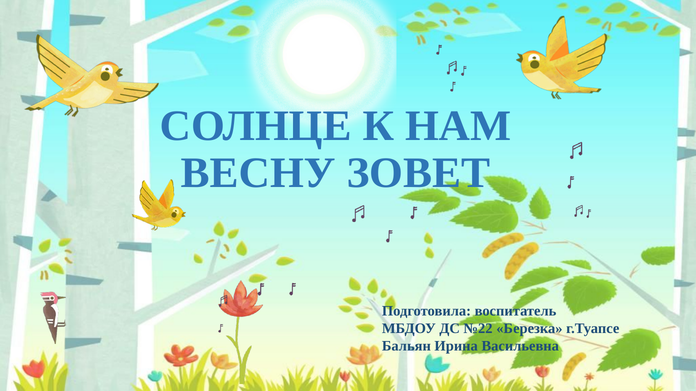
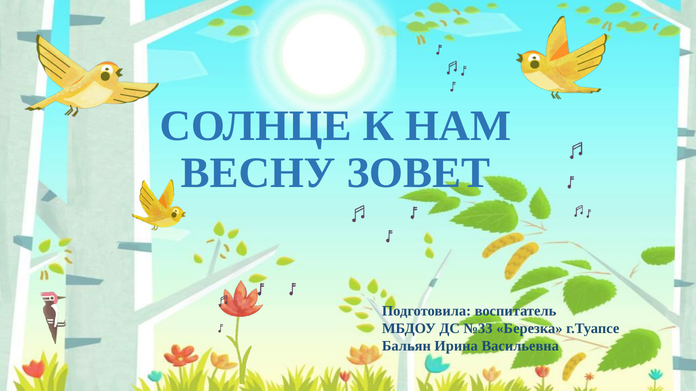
№22: №22 -> №33 (478, 329)
